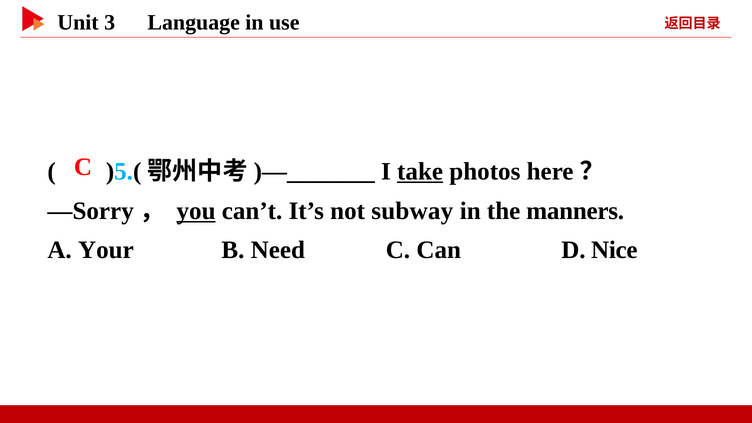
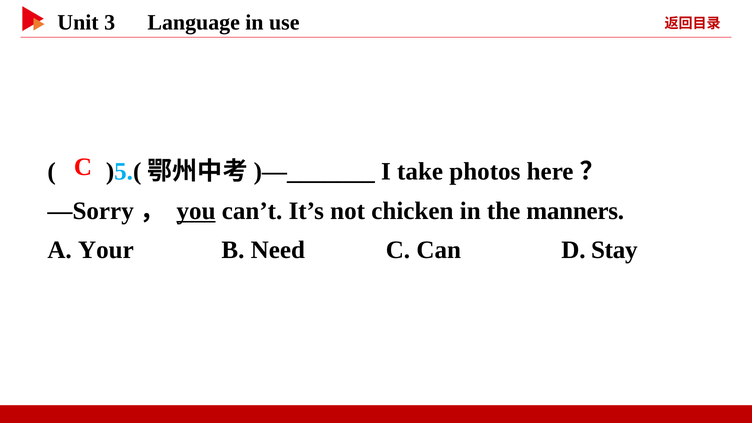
take underline: present -> none (420, 172)
subway: subway -> chicken (412, 211)
Nice: Nice -> Stay (614, 250)
